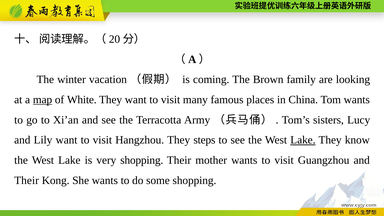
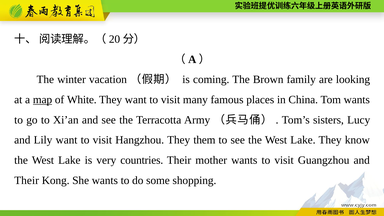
steps: steps -> them (204, 140)
Lake underline: present -> none (303, 140)
very shopping: shopping -> countries (142, 160)
